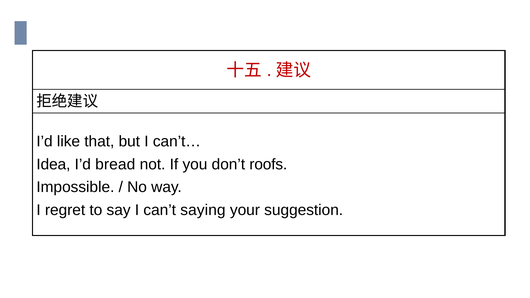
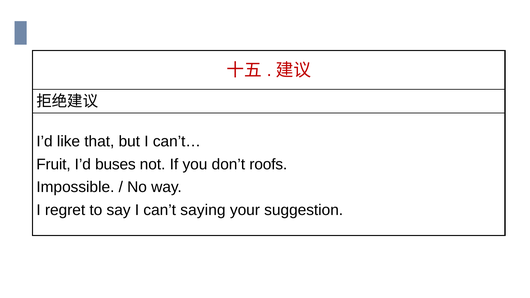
Idea: Idea -> Fruit (53, 164)
bread: bread -> buses (115, 164)
